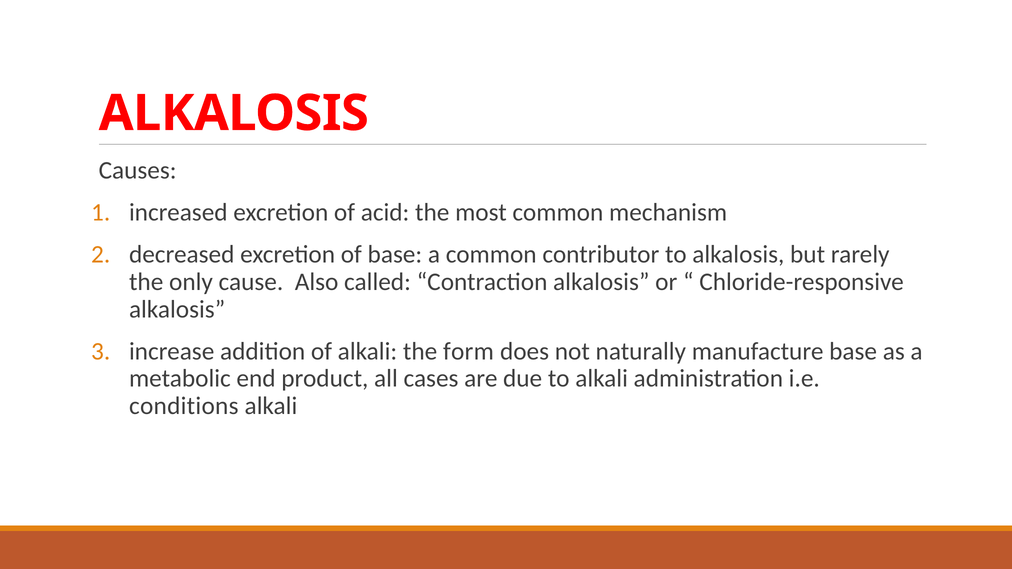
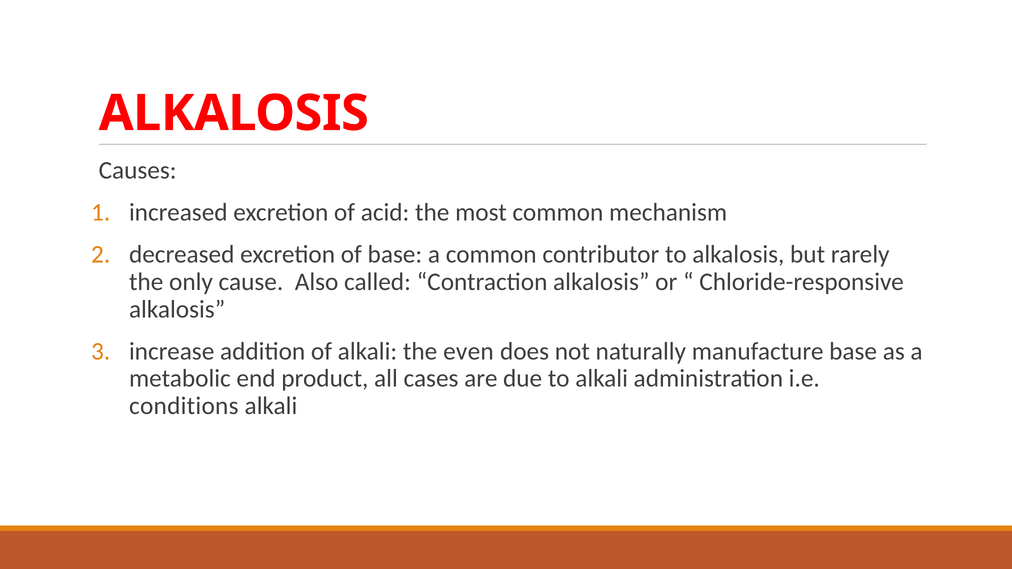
form: form -> even (468, 351)
